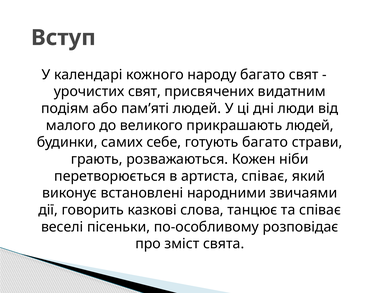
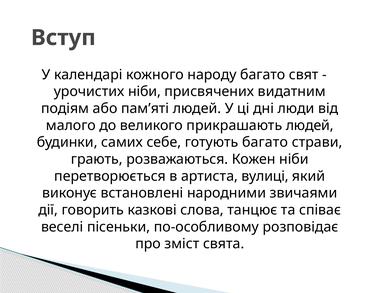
урочистих свят: свят -> ніби (144, 92)
артиста співає: співає -> вулиці (265, 176)
